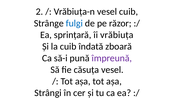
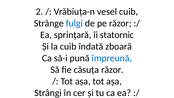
vrăbiuța: vrăbiuța -> statornic (117, 35)
împreună colour: purple -> blue (112, 58)
căsuța vesel: vesel -> răzor (112, 70)
